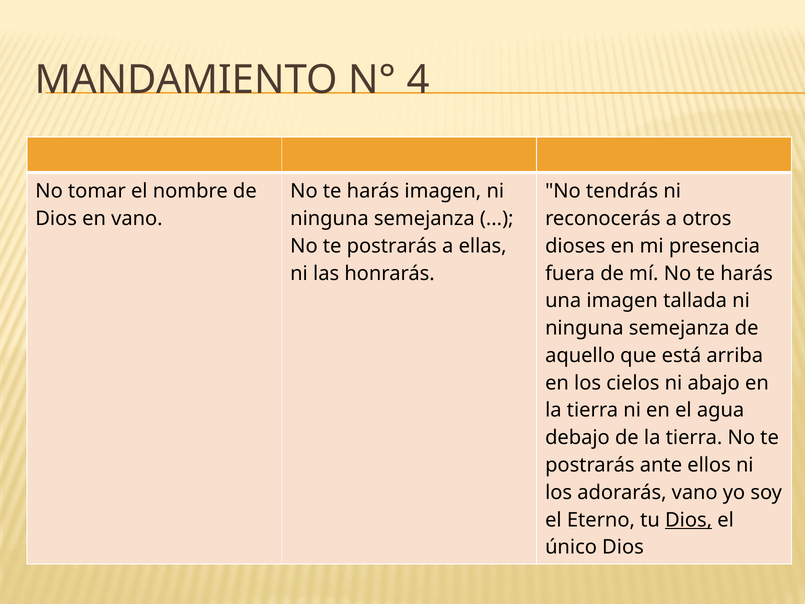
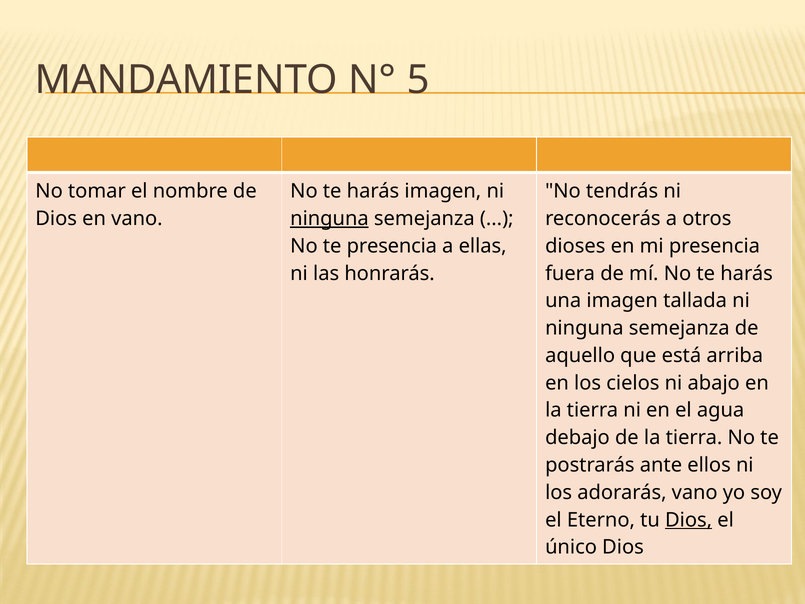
4: 4 -> 5 (418, 80)
ninguna underline: none -> present (329, 219)
postrarás: postrarás -> presencia (392, 246)
